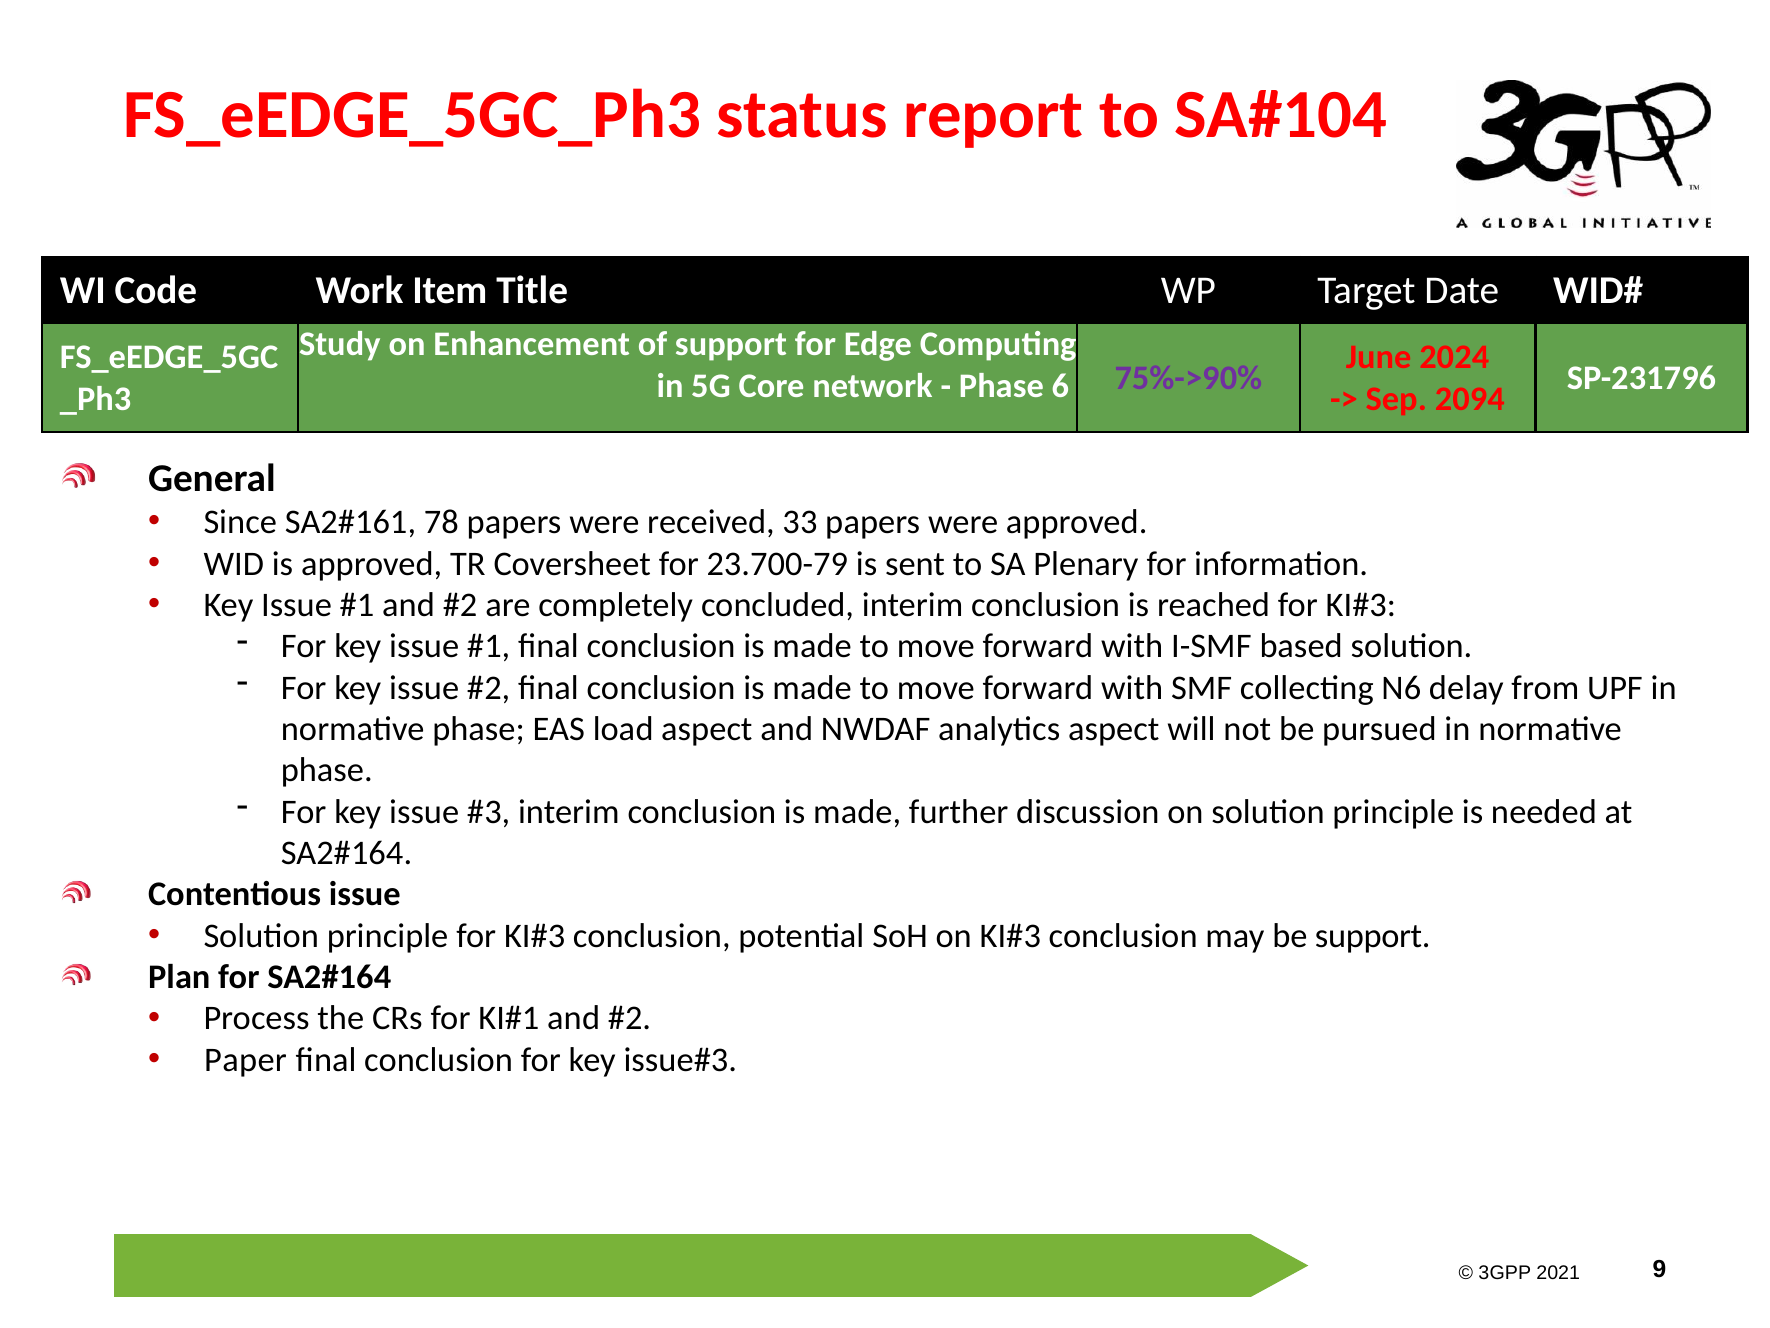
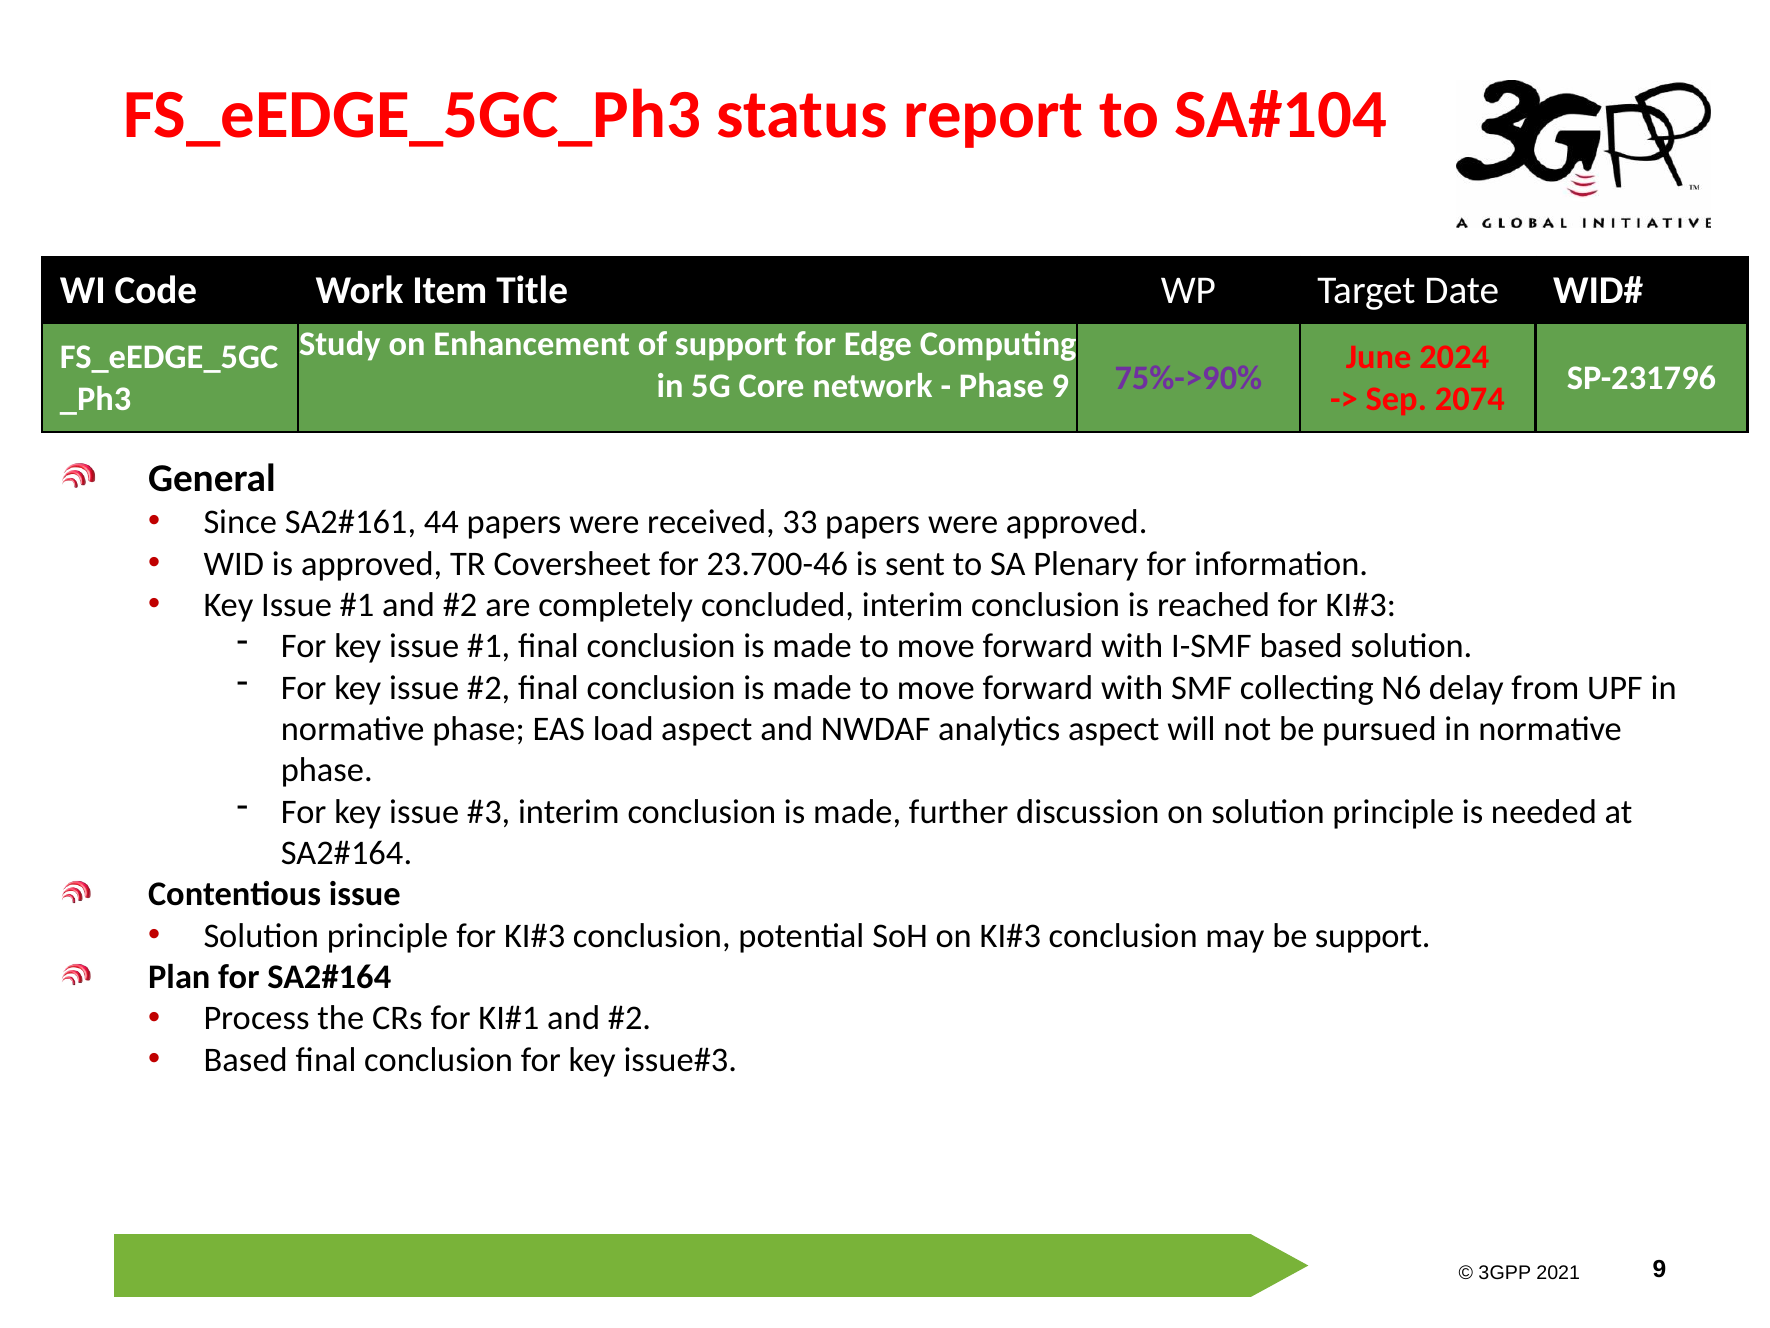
Phase 6: 6 -> 9 (1060, 386)
2094: 2094 -> 2074 (1470, 399)
78: 78 -> 44 (441, 522)
23.700-79: 23.700-79 -> 23.700-46 (777, 564)
Paper: Paper -> Based (246, 1059)
